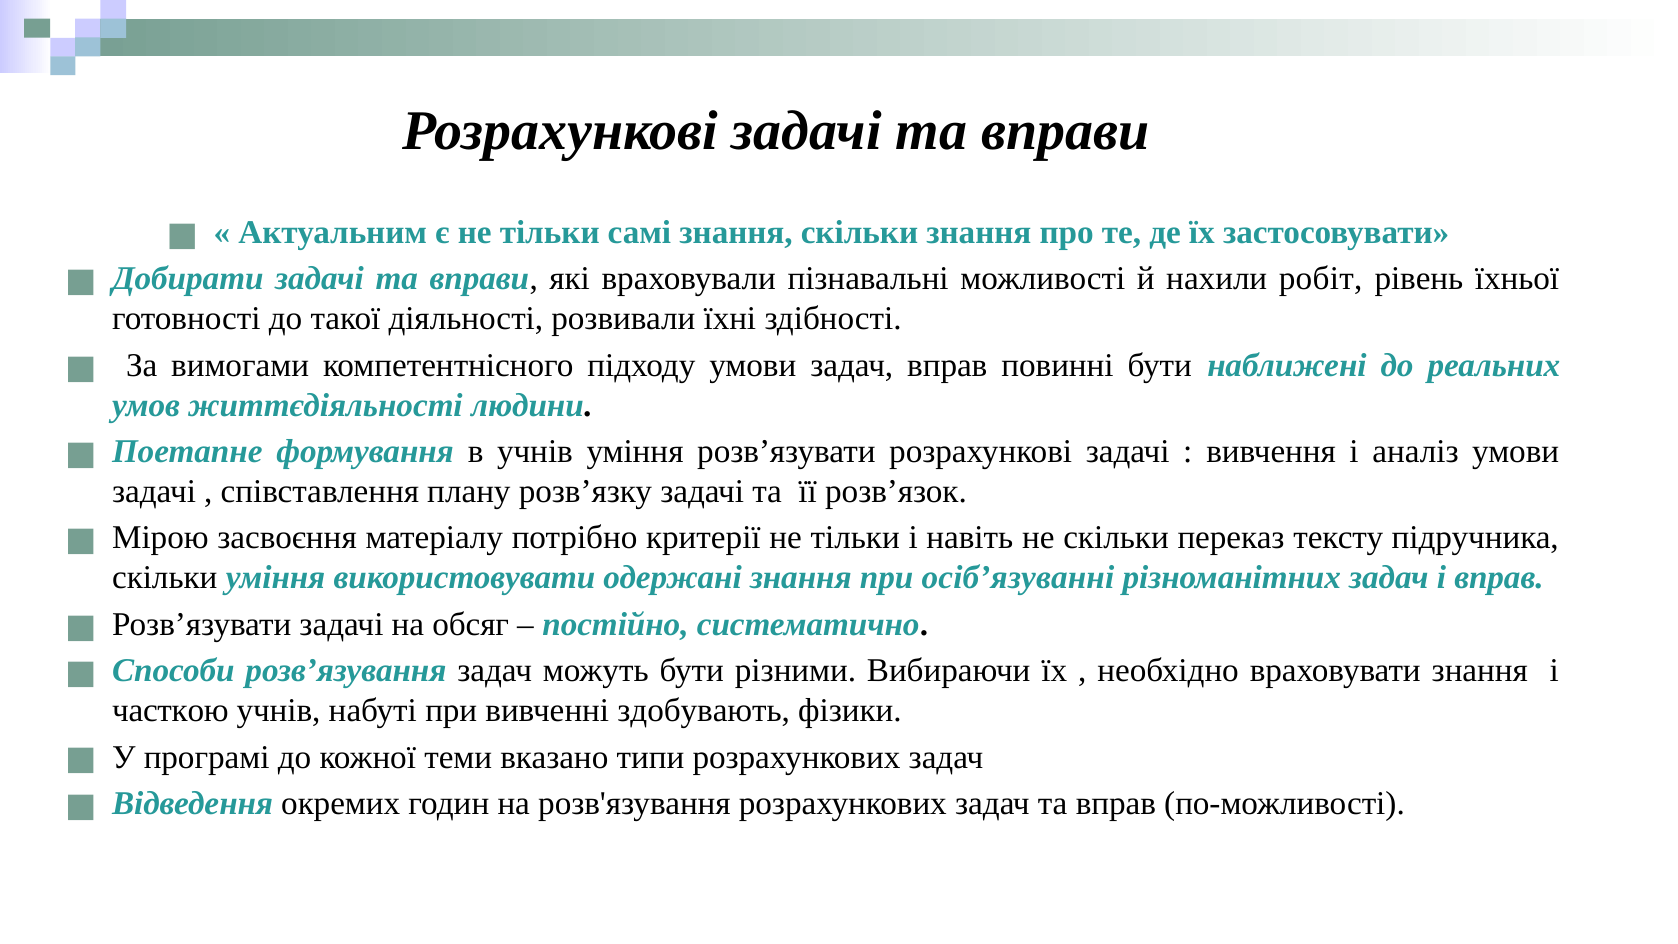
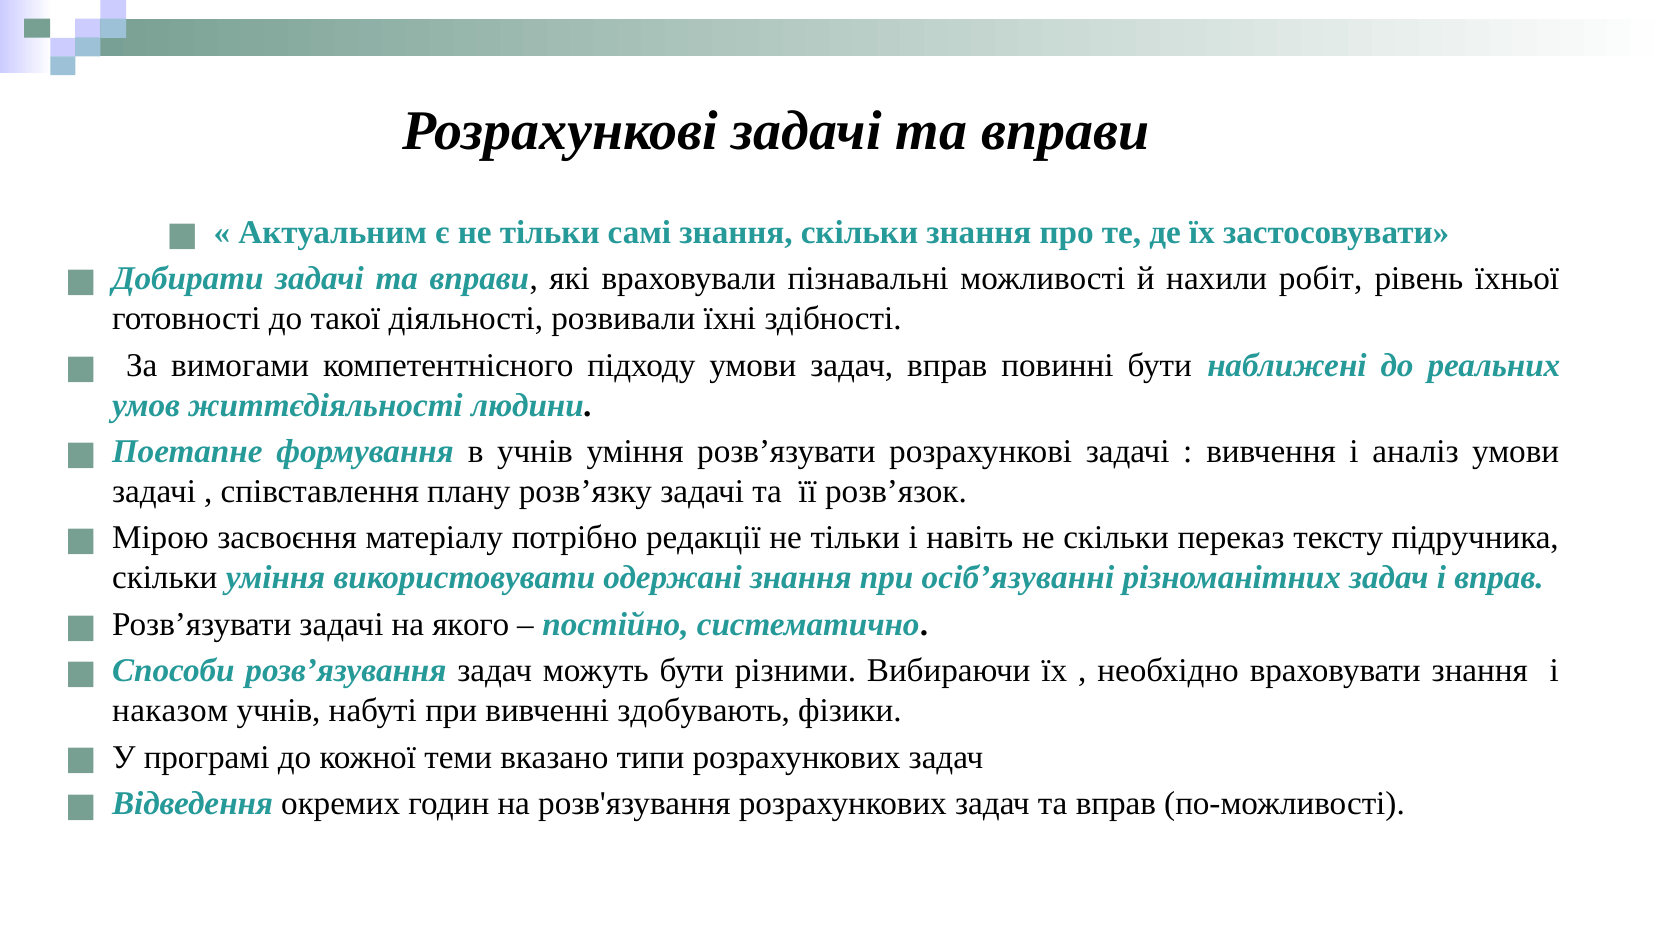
критерії: критерії -> редакції (703, 538)
обсяг: обсяг -> якого (471, 624)
часткою: часткою -> наказом (170, 711)
